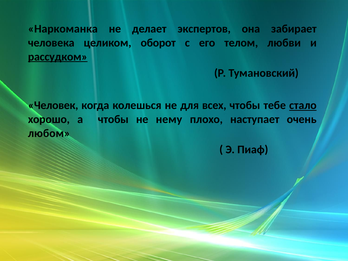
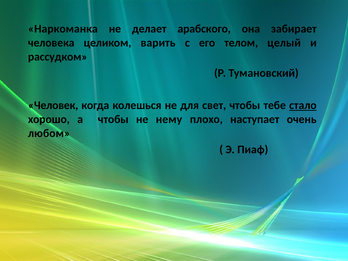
экспертов: экспертов -> арабского (204, 29)
оборот: оборот -> варить (158, 43)
любви: любви -> целый (284, 43)
рассудком underline: present -> none (58, 57)
всех: всех -> свет (214, 105)
